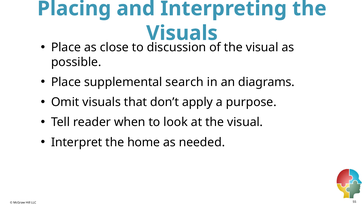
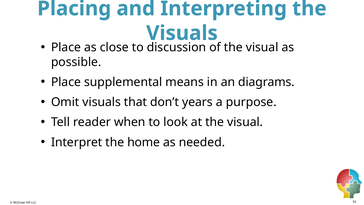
search: search -> means (185, 82)
apply: apply -> years (197, 102)
